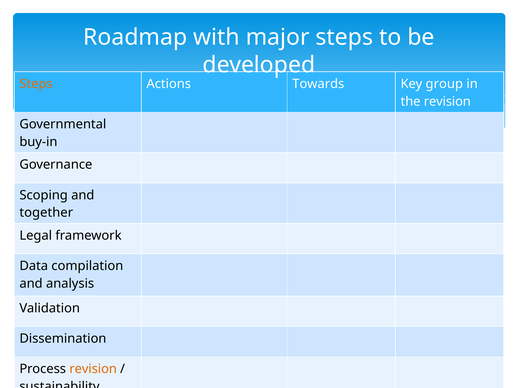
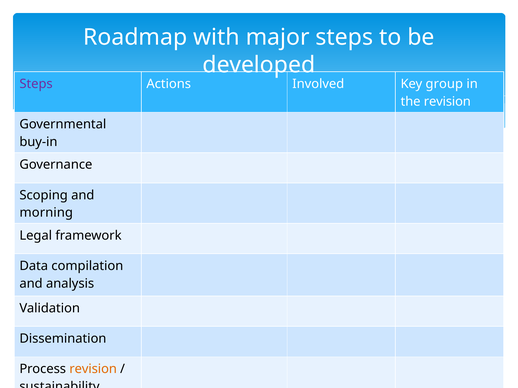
Steps colour: orange -> purple (36, 84)
Towards: Towards -> Involved (318, 84)
together: together -> morning (46, 213)
